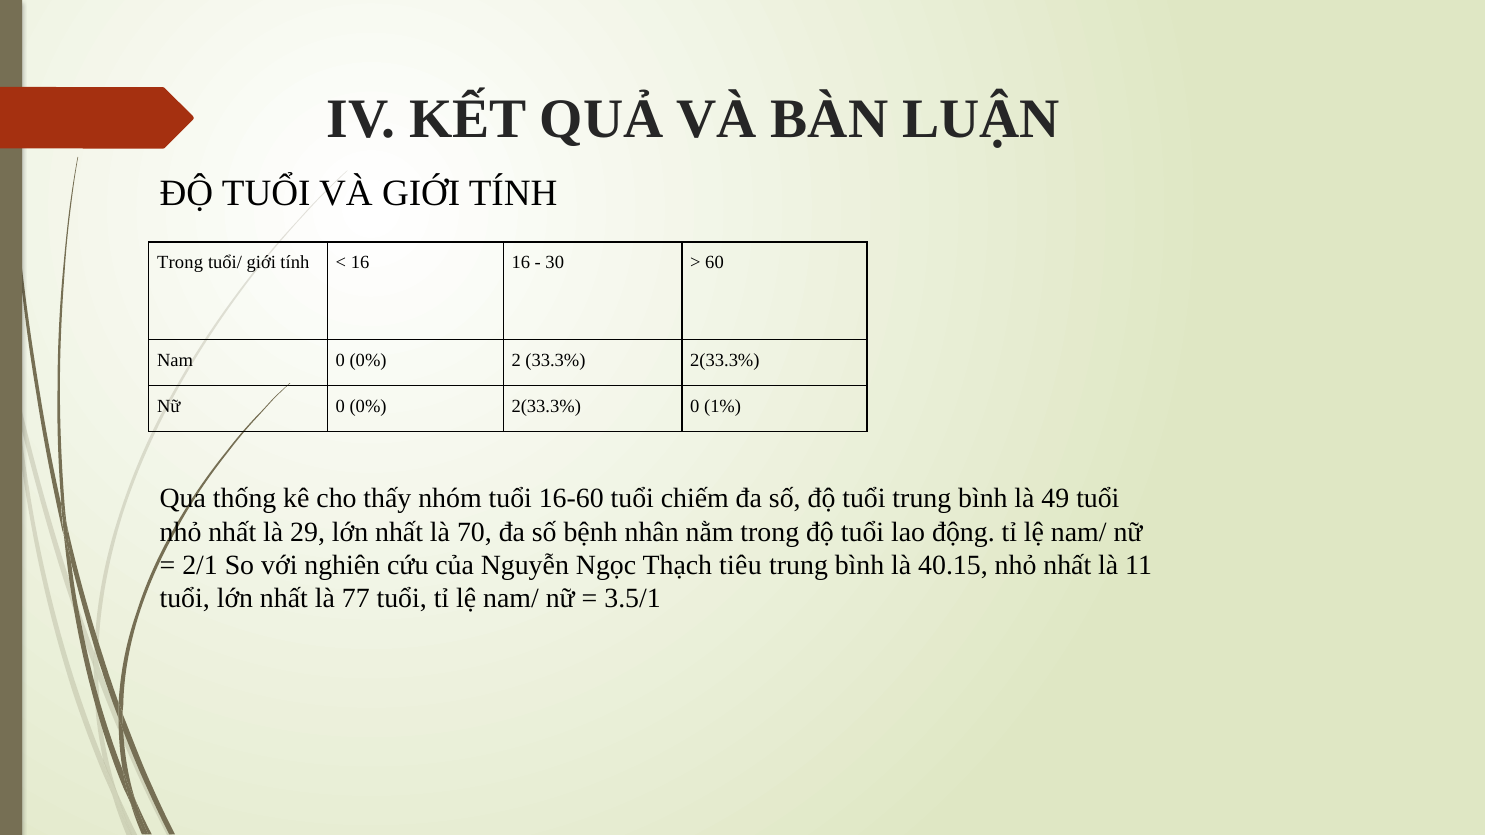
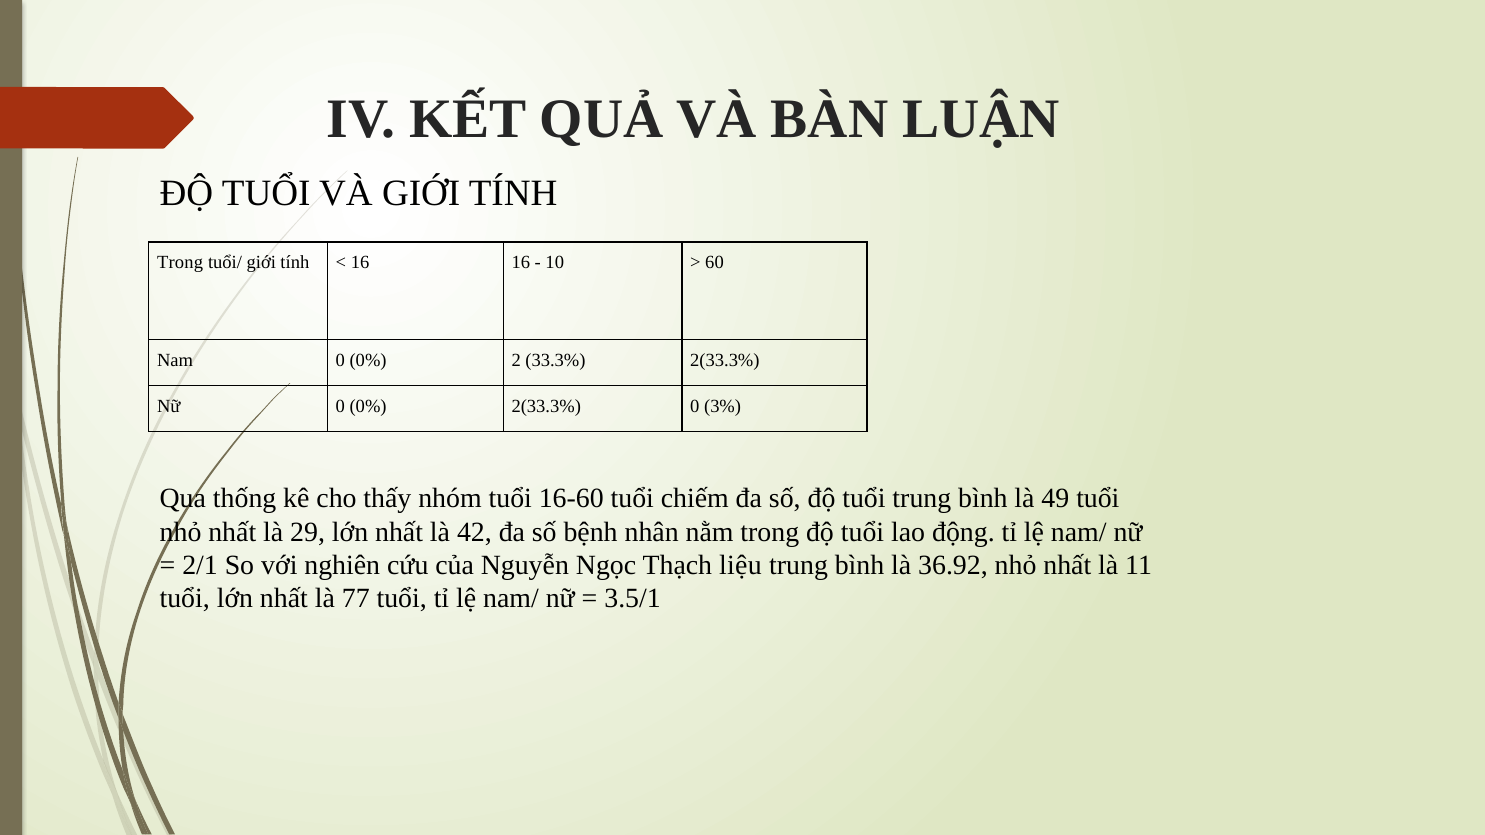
30: 30 -> 10 (555, 263)
1%: 1% -> 3% (723, 406)
70: 70 -> 42 (474, 532)
tiêu: tiêu -> liệu (740, 566)
40.15: 40.15 -> 36.92 (953, 566)
